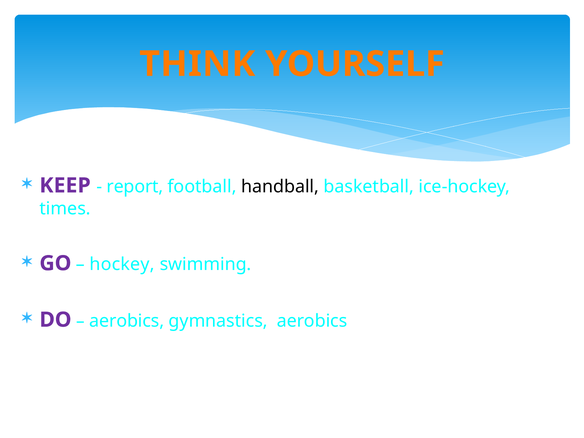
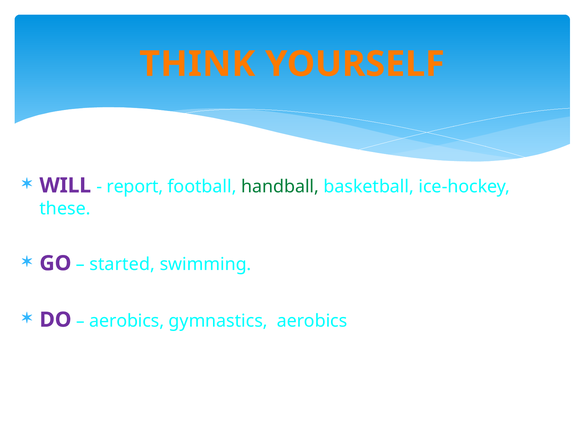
KEEP: KEEP -> WILL (65, 185)
handball colour: black -> green (280, 187)
times: times -> these (65, 209)
hockey: hockey -> started (122, 264)
